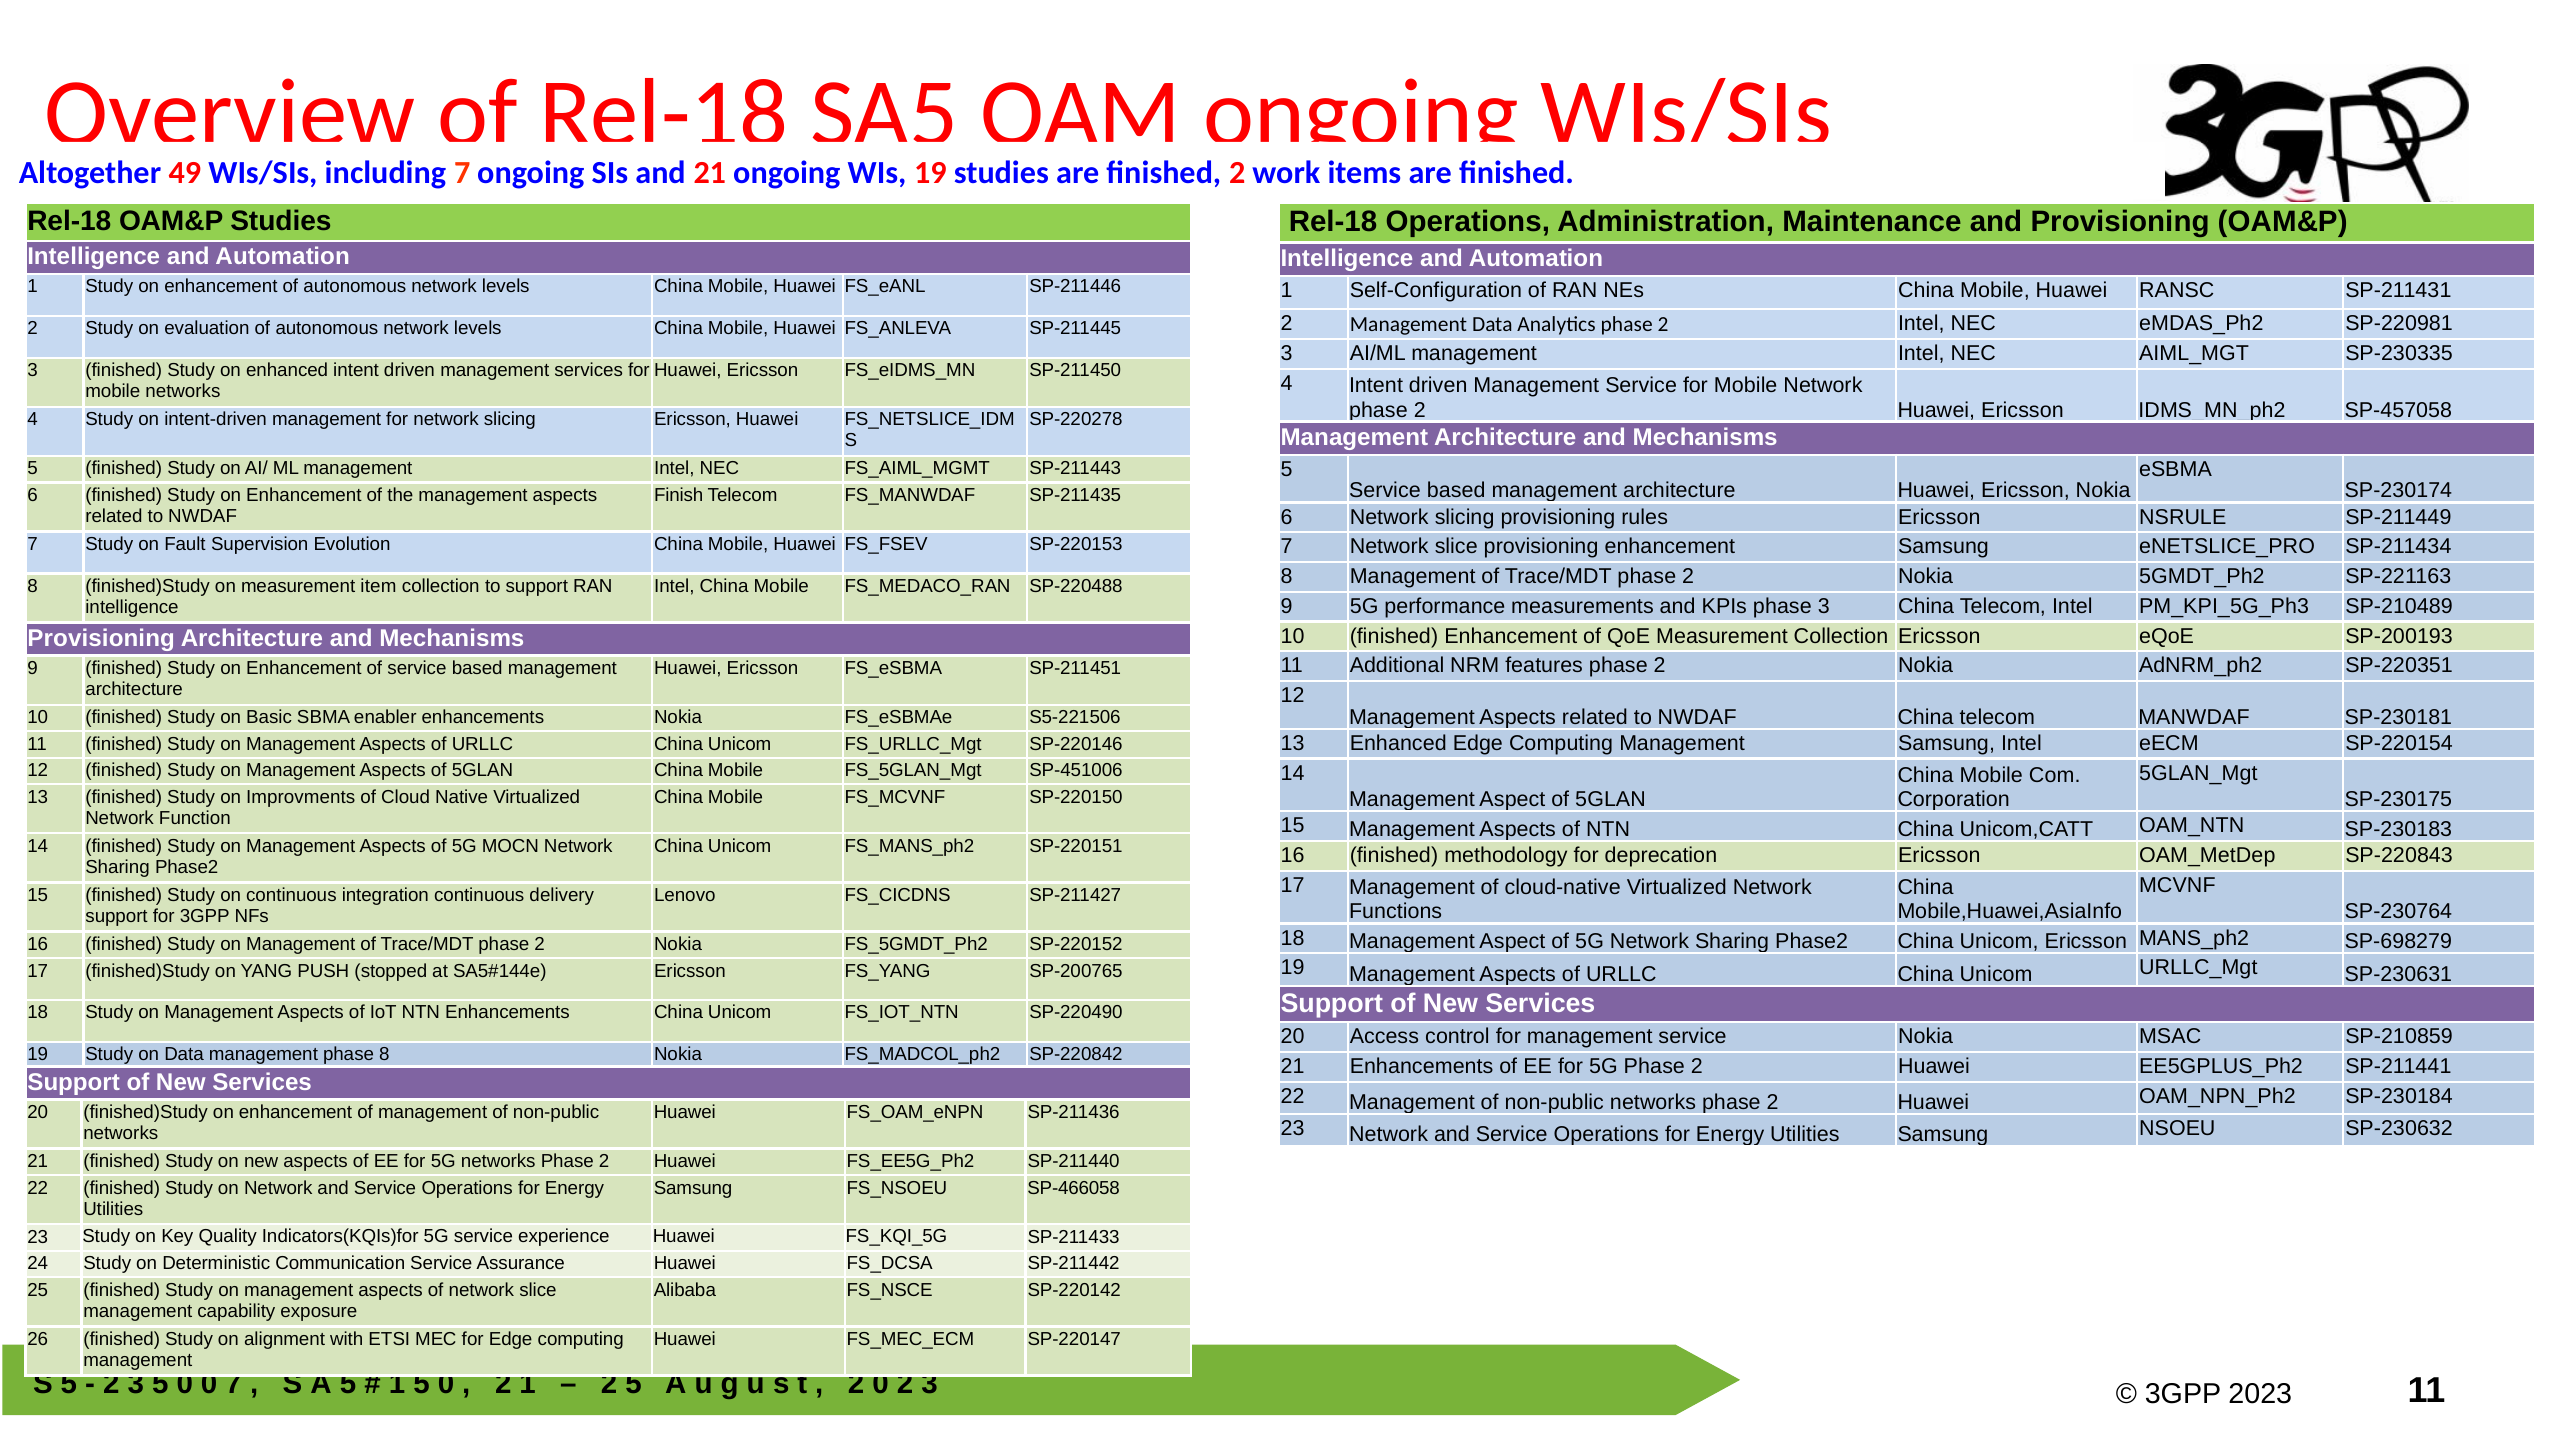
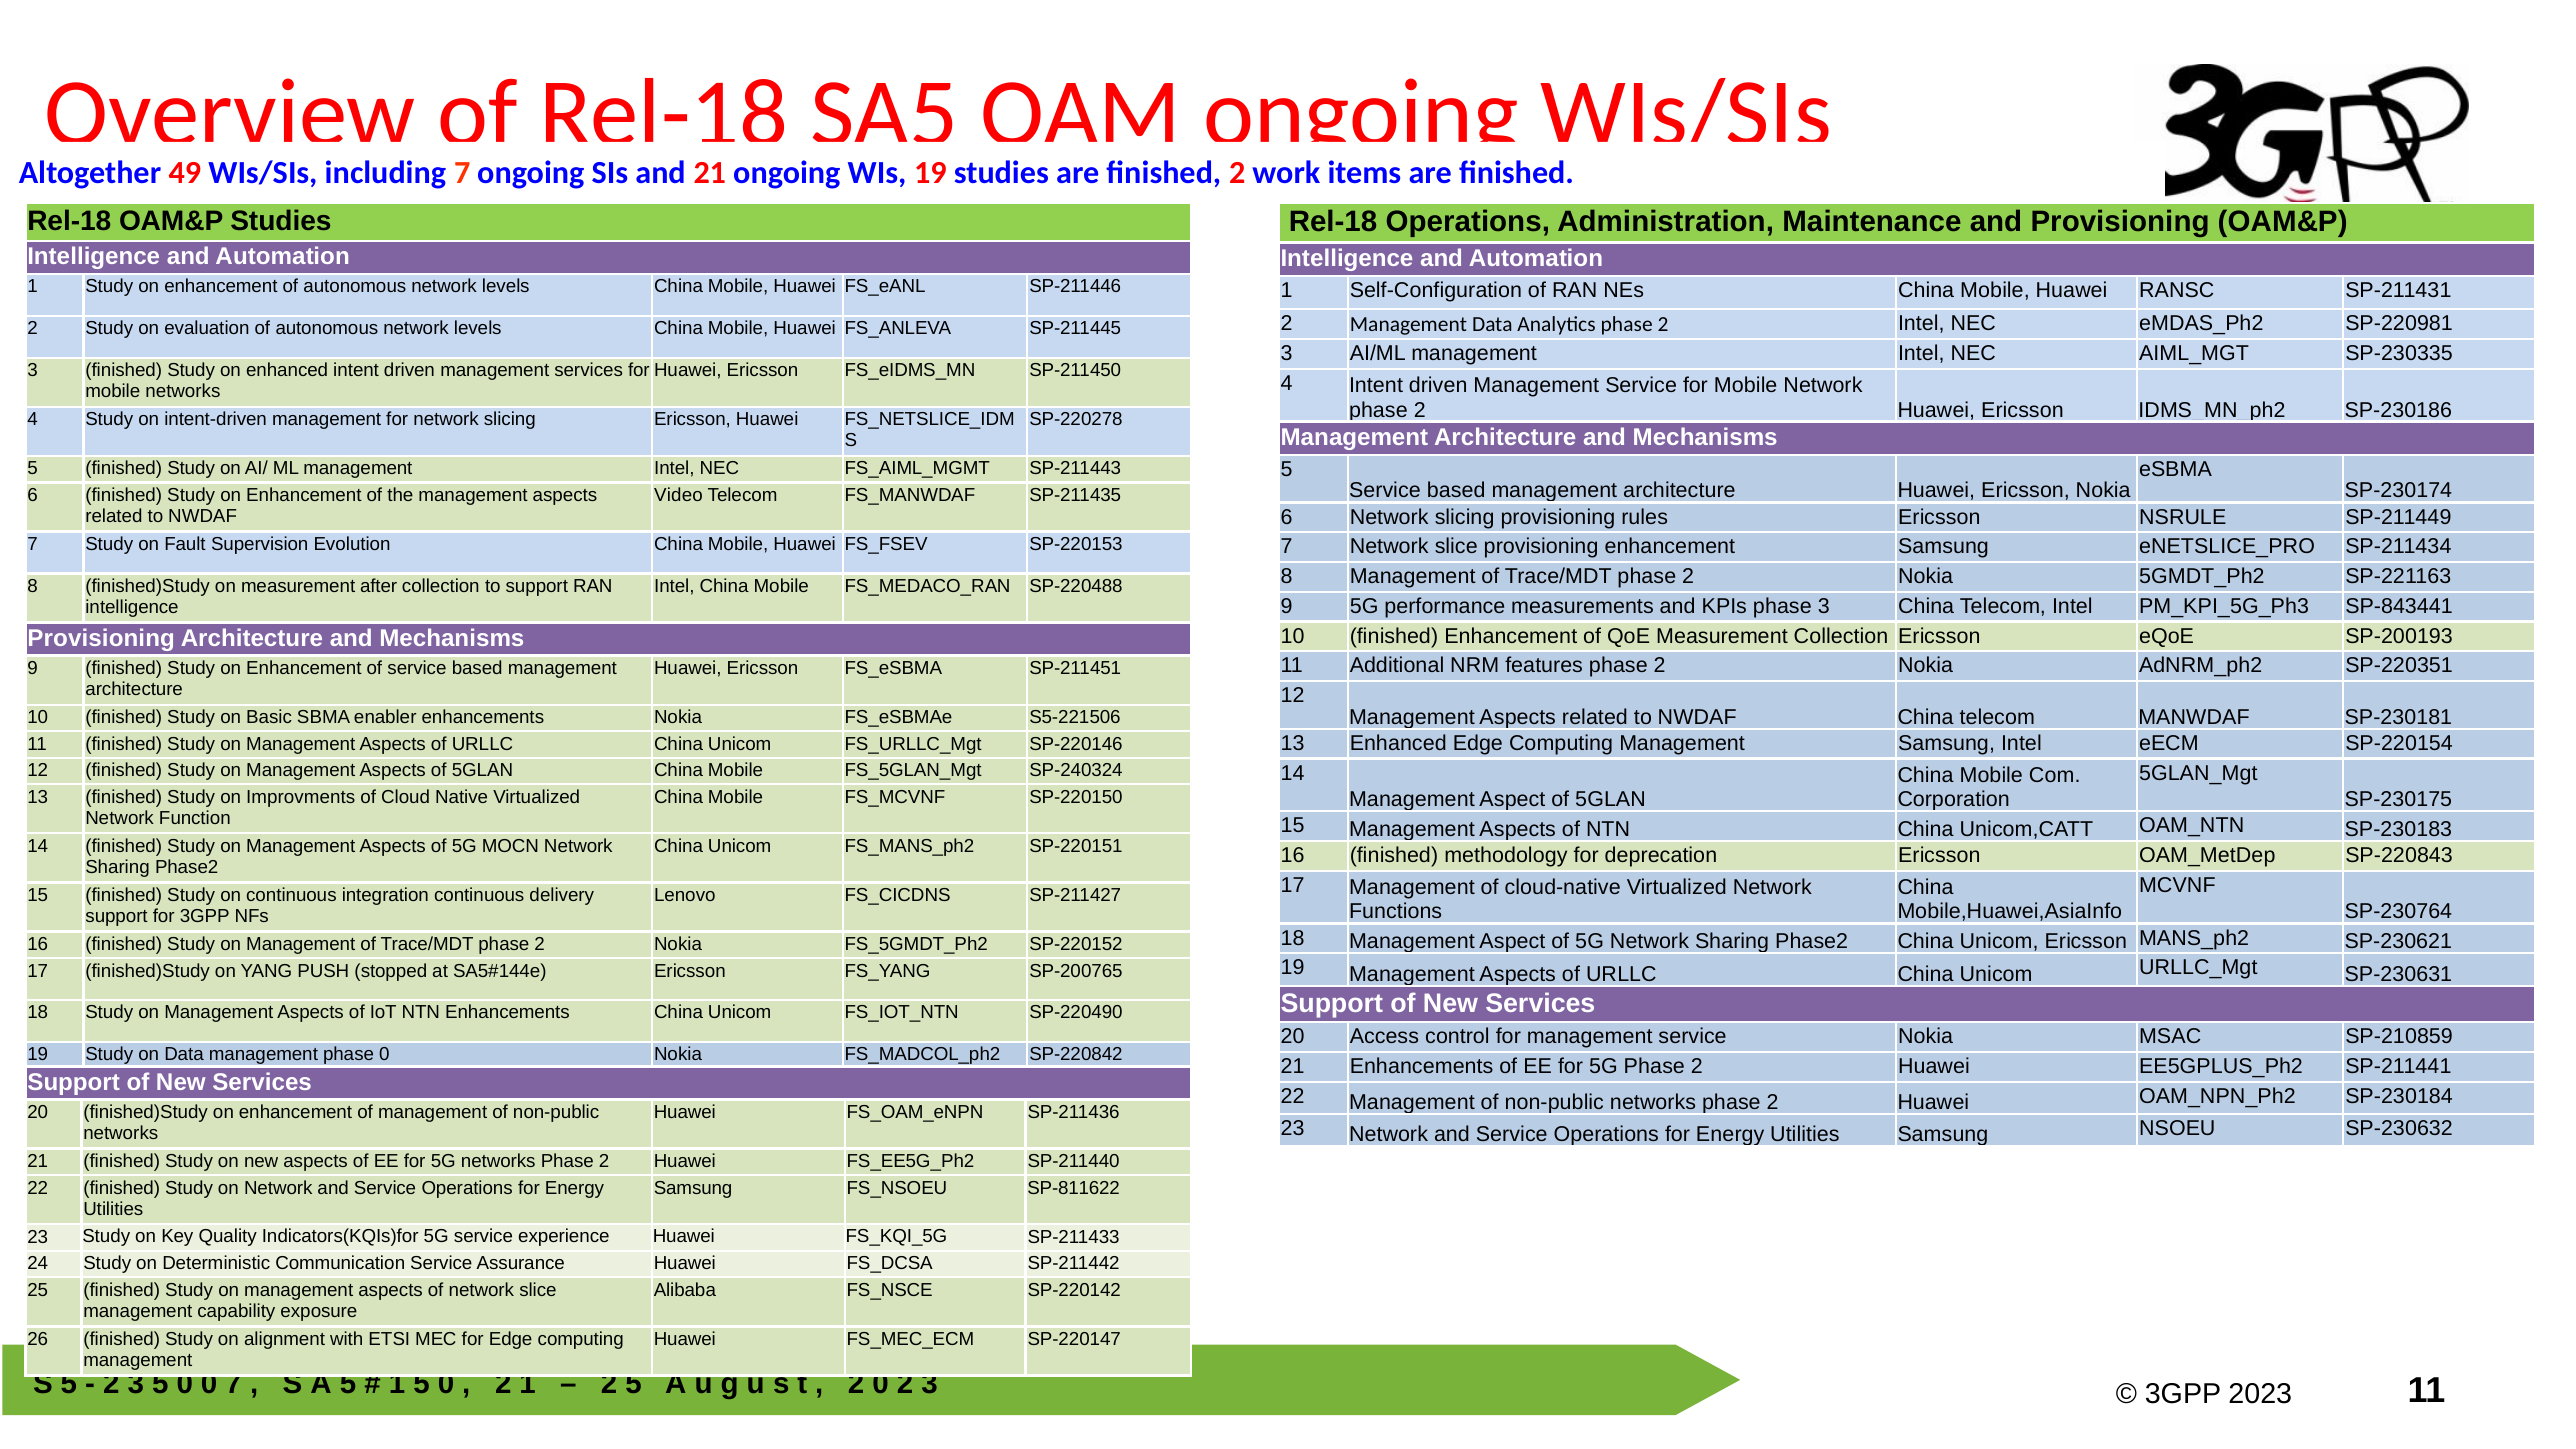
SP-457058: SP-457058 -> SP-230186 (2398, 410)
Finish: Finish -> Video (679, 495)
item: item -> after (379, 586)
SP-210489: SP-210489 -> SP-843441 (2399, 606)
SP-451006: SP-451006 -> SP-240324 (1076, 771)
SP-698279: SP-698279 -> SP-230621 (2398, 942)
phase 8: 8 -> 0 (384, 1055)
SP-466058: SP-466058 -> SP-811622 (1074, 1188)
